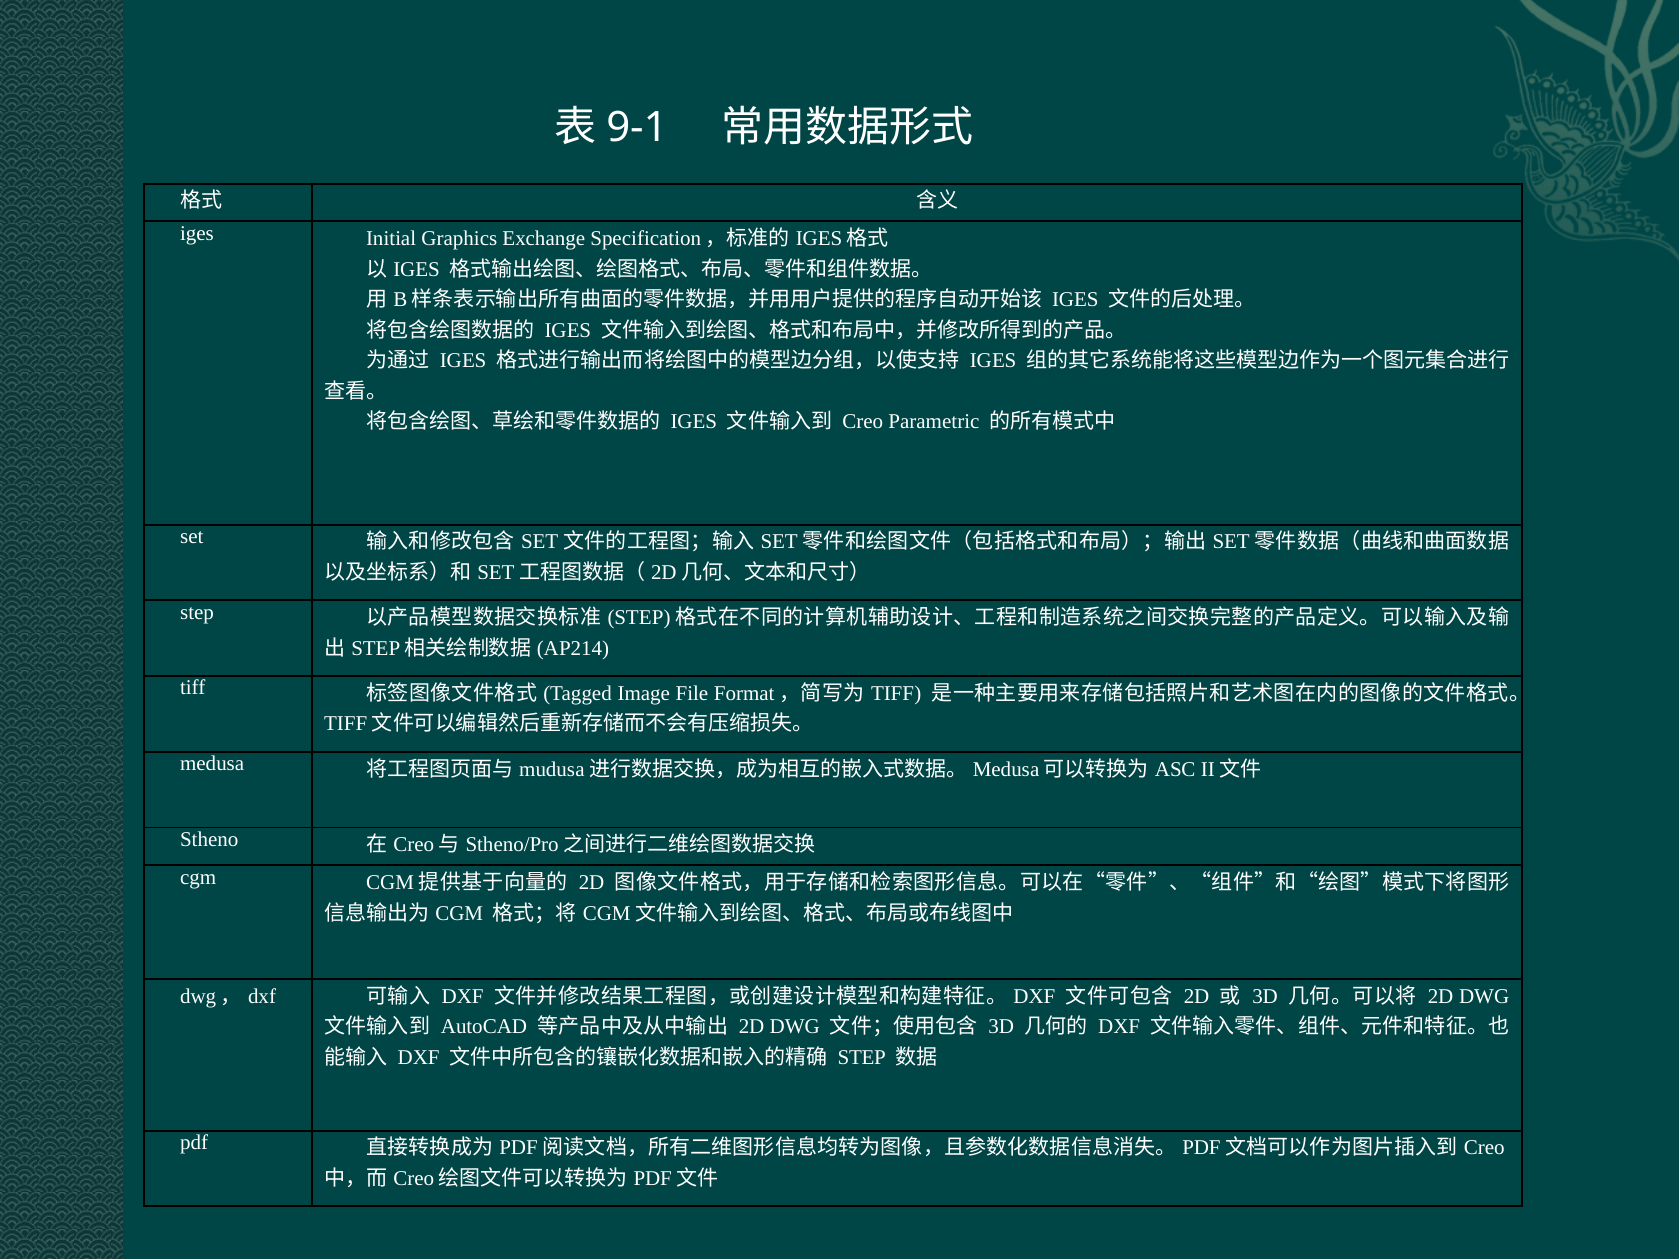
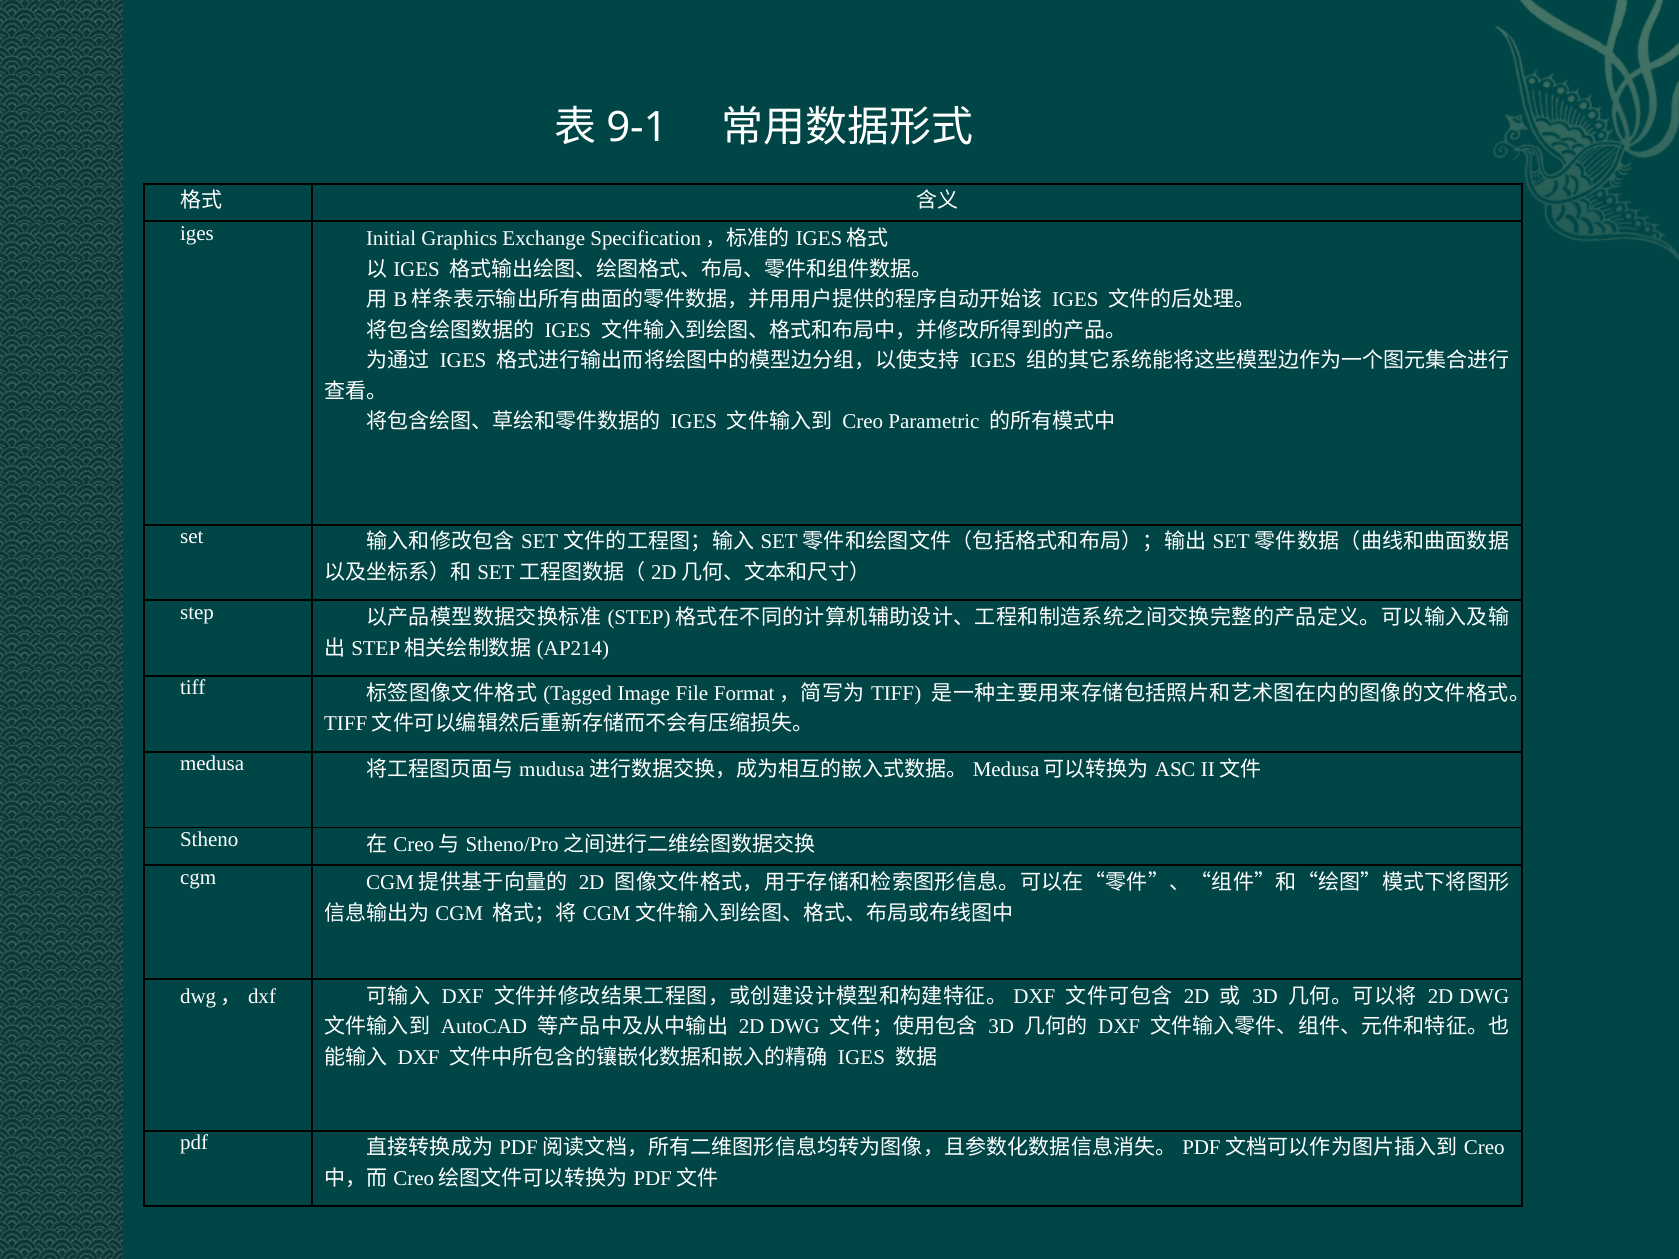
STEP: STEP -> IGES (862, 1058)
